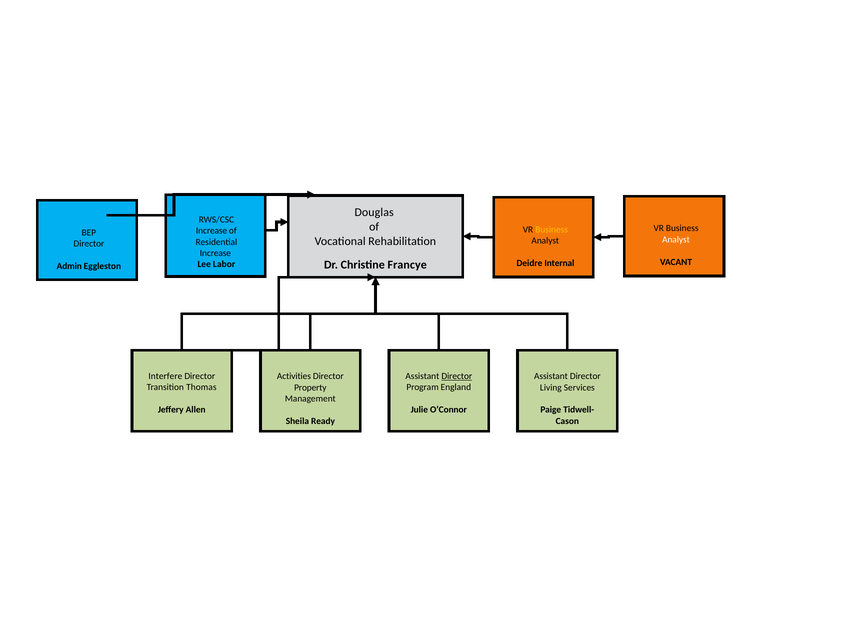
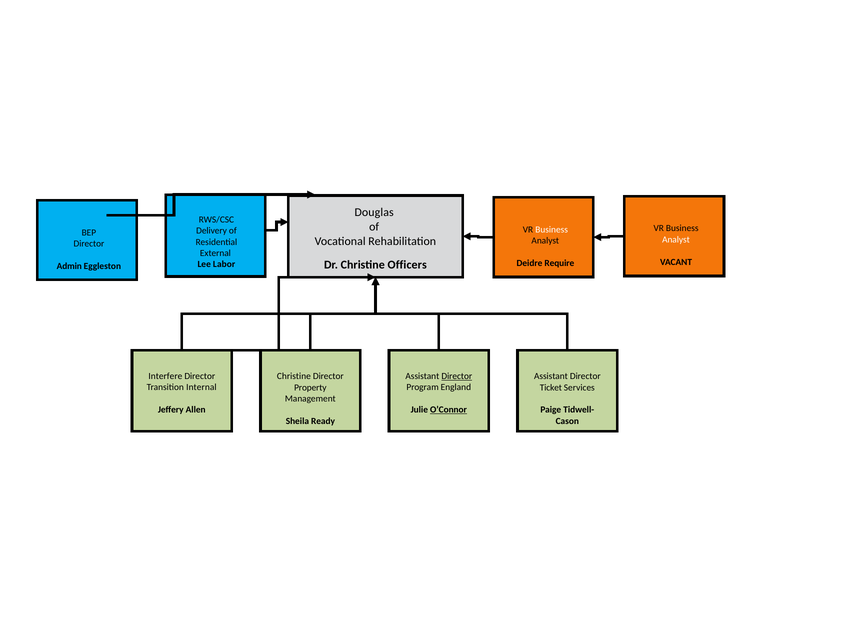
Business colour: yellow -> white (552, 229)
Increase: Increase -> Delivery (212, 231)
Increase: Increase -> External (215, 253)
Internal: Internal -> Require (559, 263)
Francye: Francye -> Officers (407, 265)
Activities: Activities -> Christine (294, 376)
Thomas: Thomas -> Internal (201, 387)
Living: Living -> Ticket (551, 387)
O’Connor underline: none -> present (448, 410)
